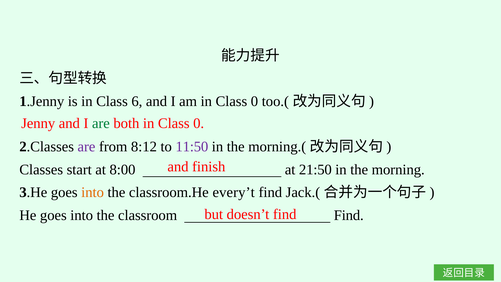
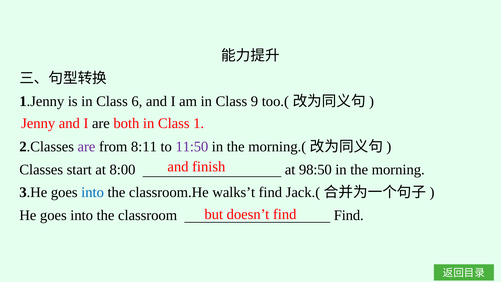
am in Class 0: 0 -> 9 (254, 101)
are colour: green -> black (101, 123)
both in Class 0: 0 -> 1 (199, 123)
8:12: 8:12 -> 8:11 (144, 147)
21:50: 21:50 -> 98:50 (315, 170)
into colour: orange -> blue (93, 192)
every’t: every’t -> walks’t (234, 192)
